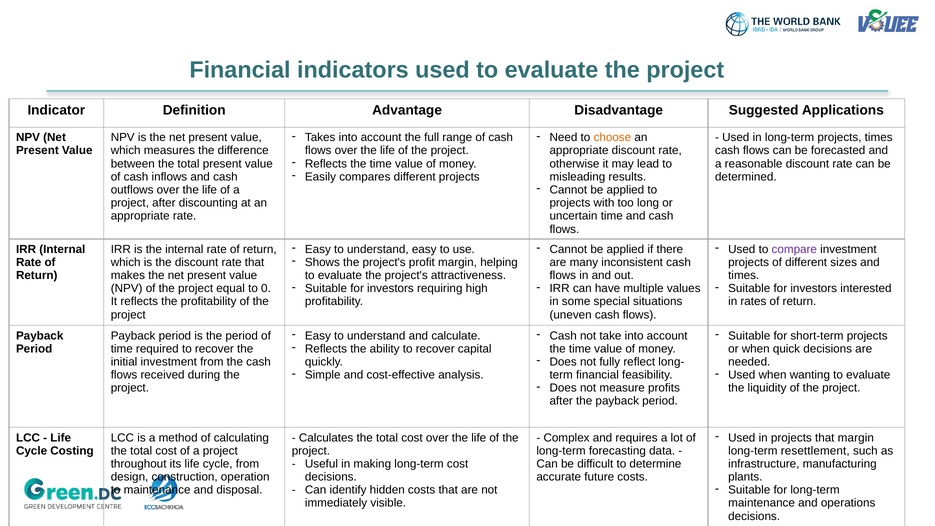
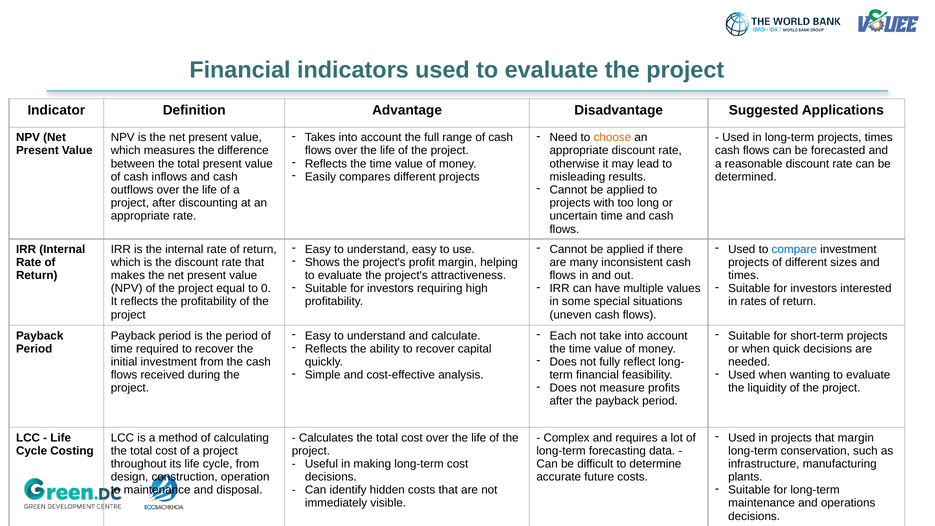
compare colour: purple -> blue (794, 249)
Cash: Cash -> Each (563, 336)
resettlement: resettlement -> conservation (815, 451)
